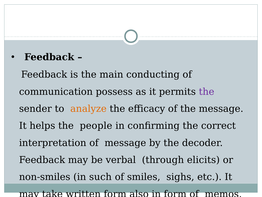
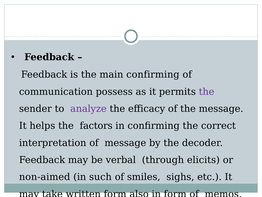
main conducting: conducting -> confirming (153, 74)
analyze colour: orange -> purple (88, 109)
people: people -> factors (96, 126)
non-smiles: non-smiles -> non-aimed (45, 177)
